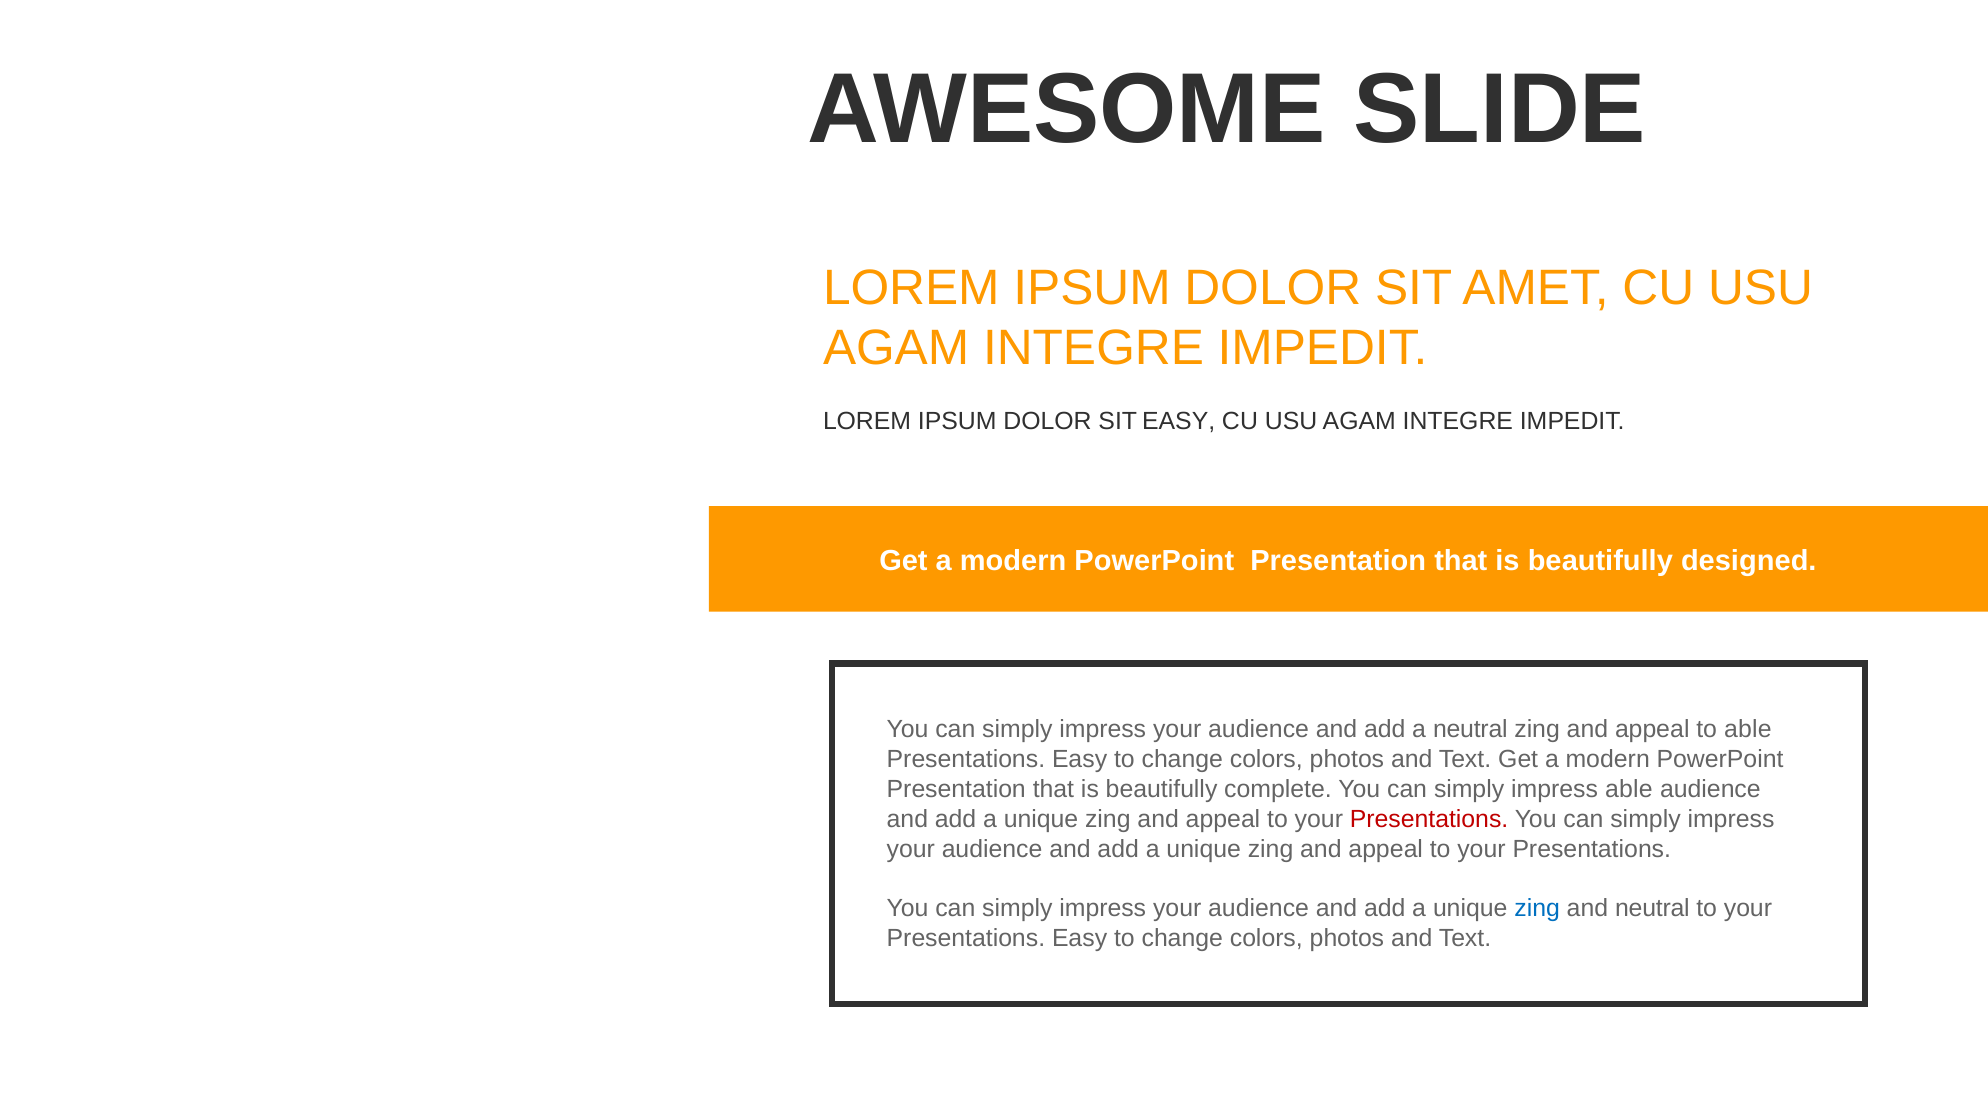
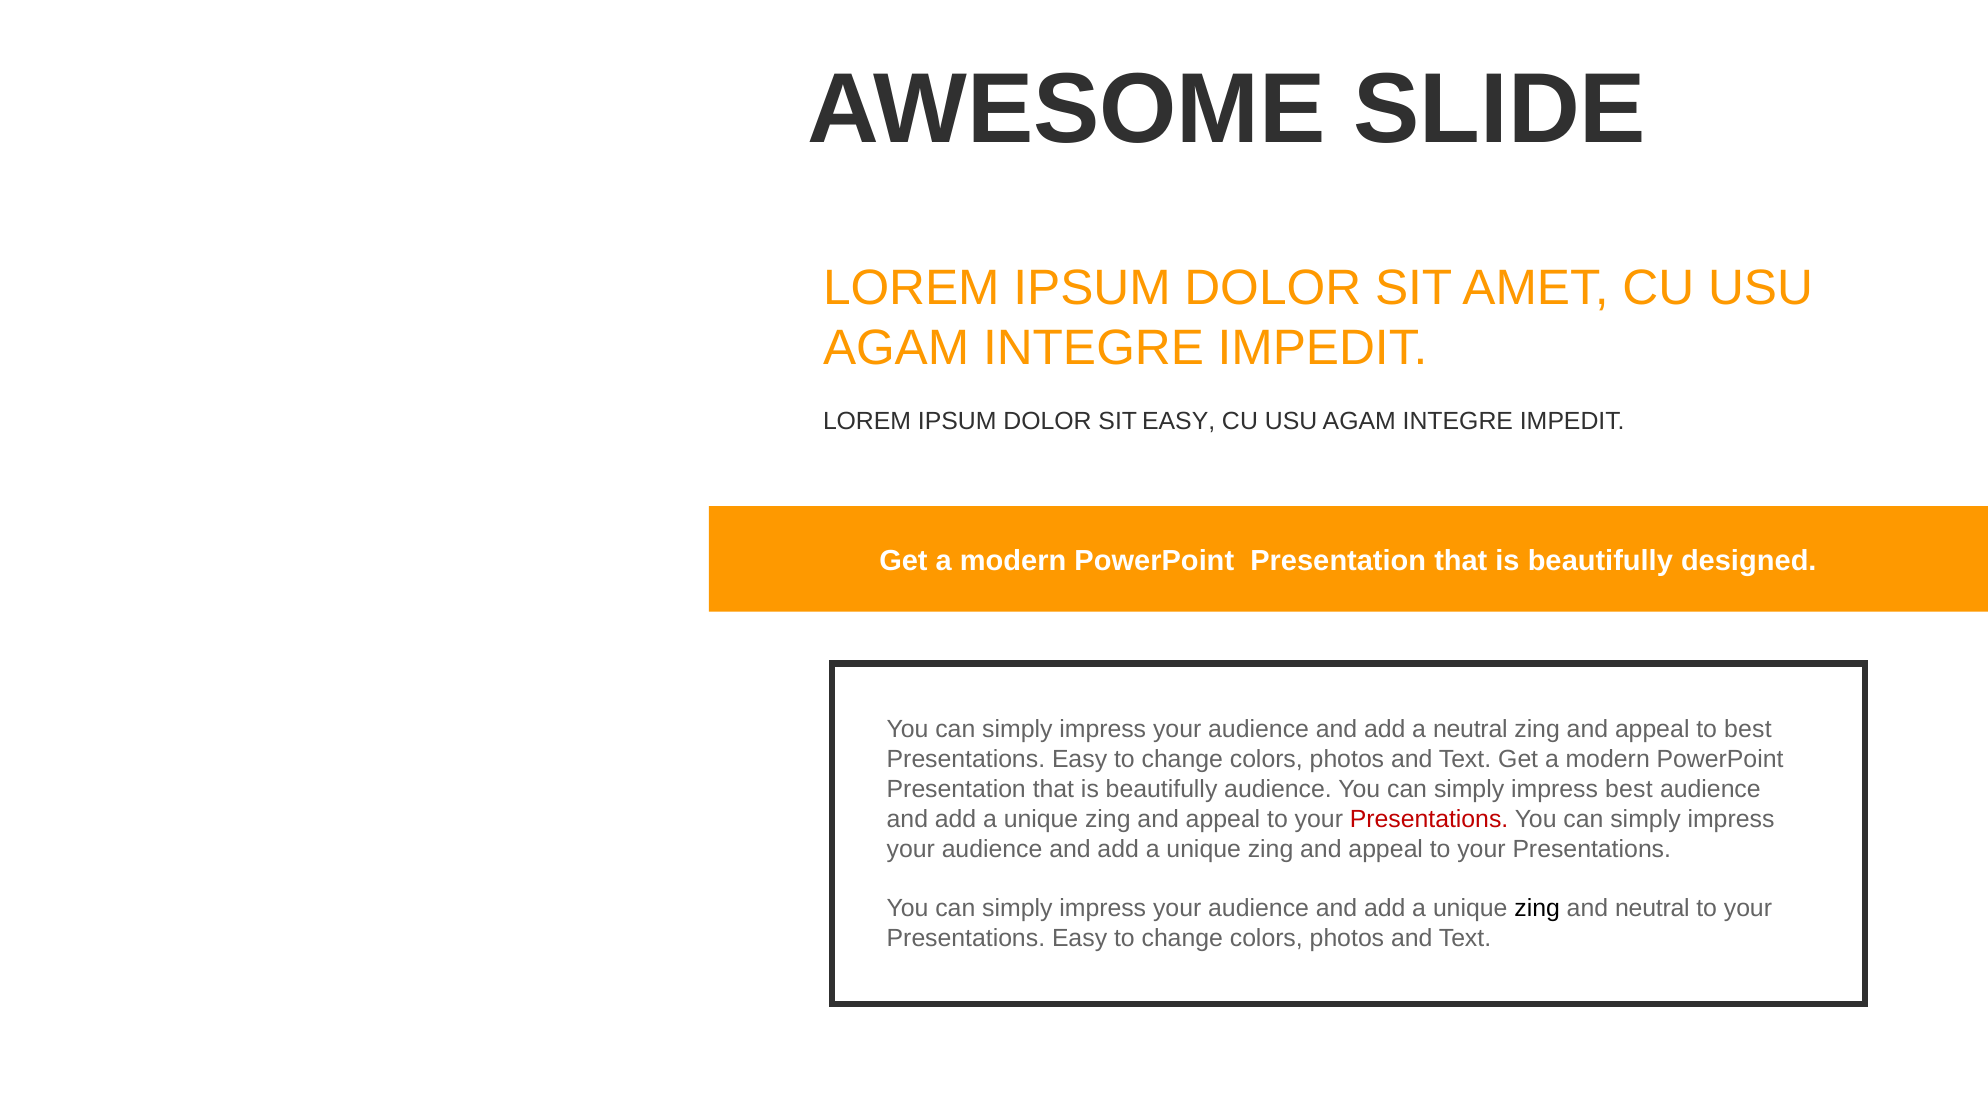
to able: able -> best (1748, 730)
beautifully complete: complete -> audience (1278, 789)
impress able: able -> best (1629, 789)
zing colour: blue -> black (1537, 909)
